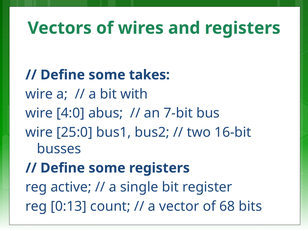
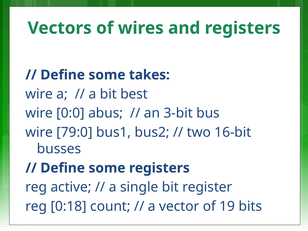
with: with -> best (134, 94)
4:0: 4:0 -> 0:0 (71, 113)
7-bit: 7-bit -> 3-bit (178, 113)
25:0: 25:0 -> 79:0 (74, 132)
0:13: 0:13 -> 0:18 (69, 206)
68: 68 -> 19 (227, 206)
